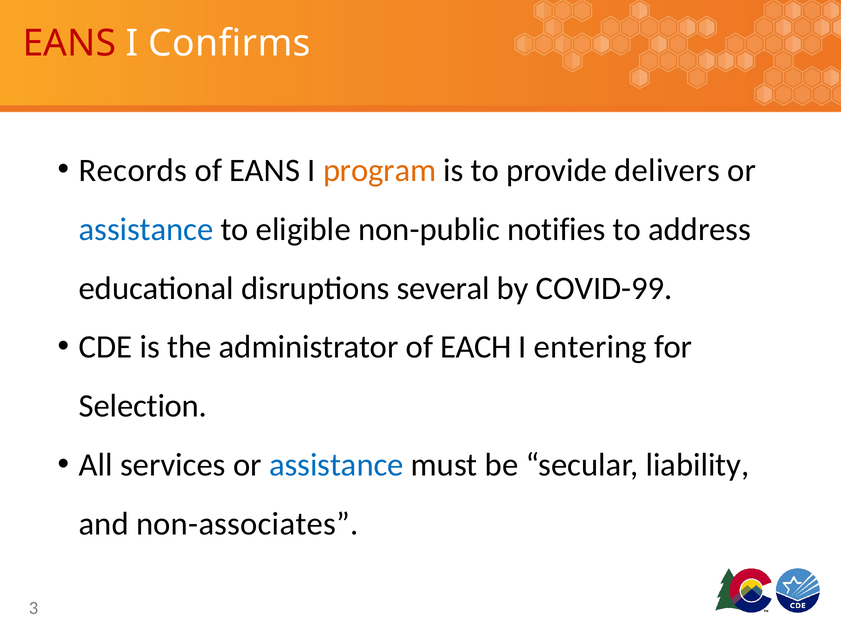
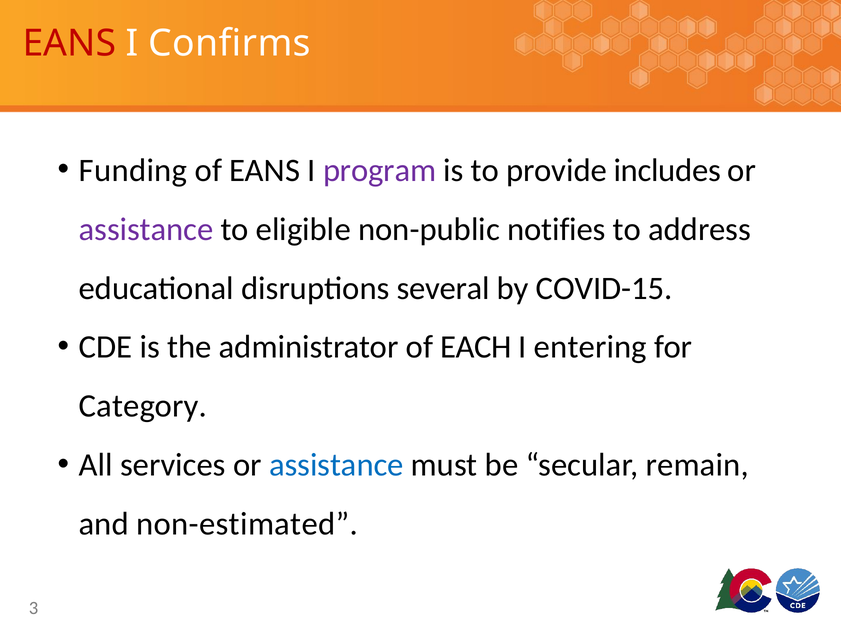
Records: Records -> Funding (133, 170)
program colour: orange -> purple (380, 170)
delivers: delivers -> includes (667, 170)
assistance colour: blue -> purple (146, 229)
COVID-99: COVID-99 -> COVID-15 (604, 288)
Selection: Selection -> Category (143, 406)
liability: liability -> remain (697, 465)
non-associates: non-associates -> non-estimated (247, 524)
